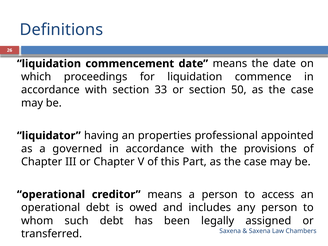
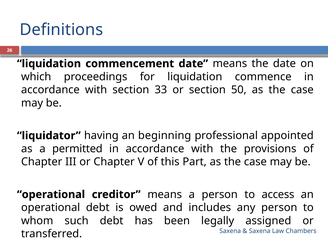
properties: properties -> beginning (165, 136)
governed: governed -> permitted (77, 149)
